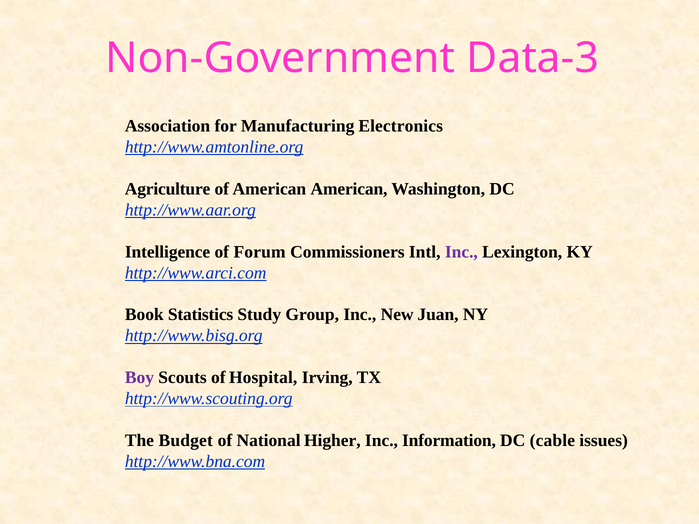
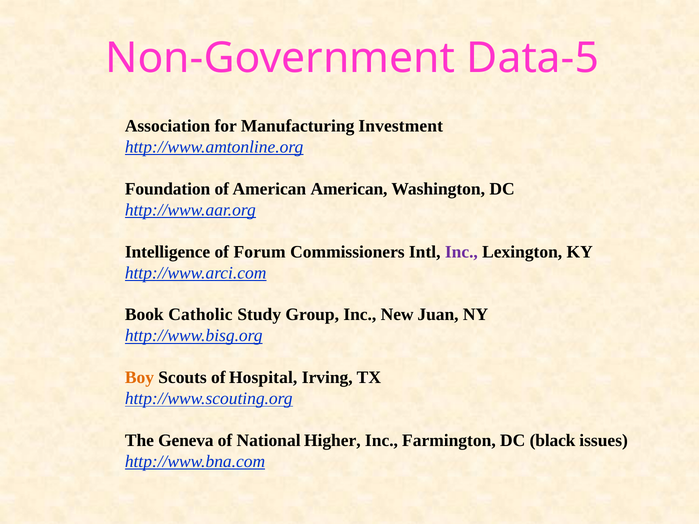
Data-3: Data-3 -> Data-5 (533, 58)
Electronics: Electronics -> Investment (401, 126)
Agriculture: Agriculture -> Foundation (168, 189)
Statistics: Statistics -> Catholic (200, 315)
Boy colour: purple -> orange (139, 378)
Budget: Budget -> Geneva (186, 441)
Information: Information -> Farmington (449, 441)
cable: cable -> black (553, 441)
